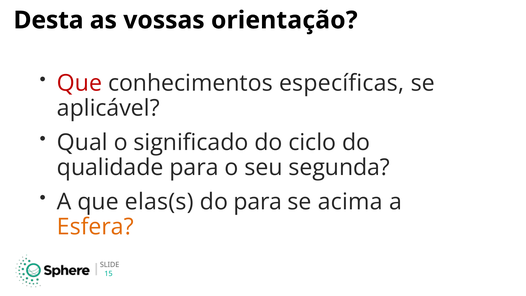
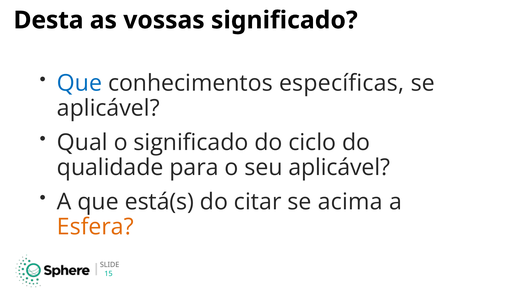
vossas orientação: orientação -> significado (284, 20)
Que colour: red -> blue (79, 83)
seu segunda: segunda -> aplicável (339, 167)
elas(s: elas(s -> está(s (159, 202)
do para: para -> citar (258, 202)
